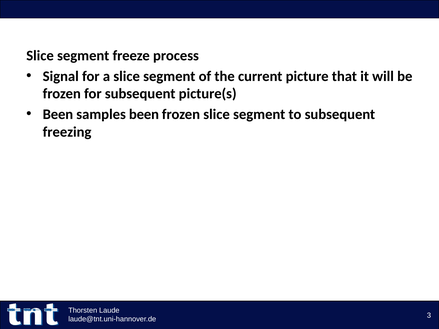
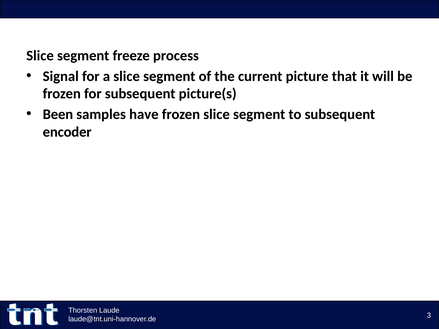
samples been: been -> have (144, 114)
freezing: freezing -> encoder (67, 132)
